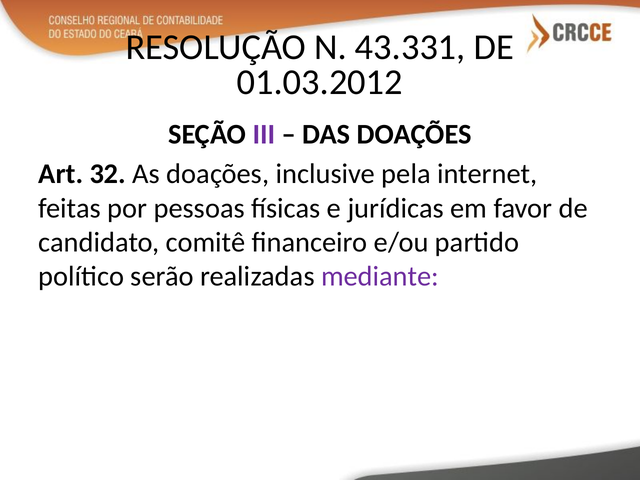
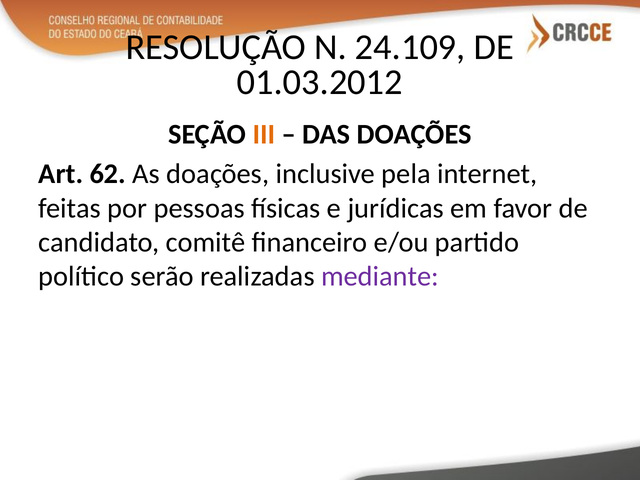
43.331: 43.331 -> 24.109 (410, 47)
III colour: purple -> orange (264, 134)
32: 32 -> 62 (108, 174)
